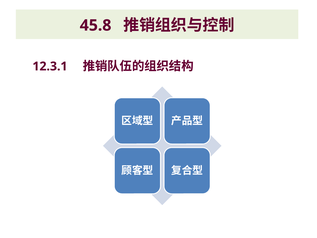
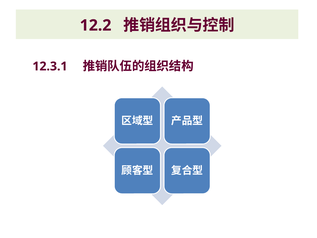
45.8: 45.8 -> 12.2 (96, 25)
